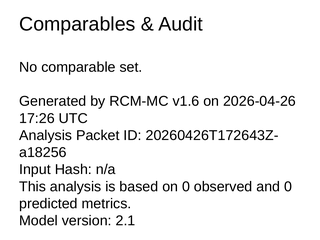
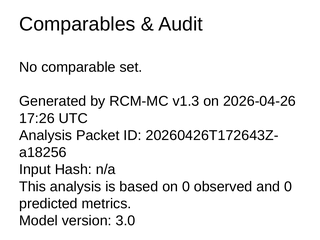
v1.6: v1.6 -> v1.3 (186, 101)
2.1: 2.1 -> 3.0 (126, 221)
